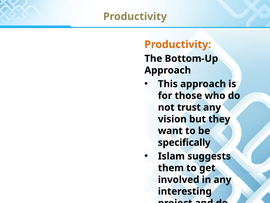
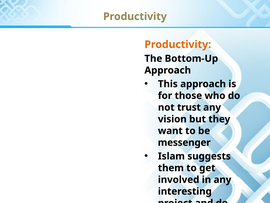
specifically: specifically -> messenger (184, 142)
